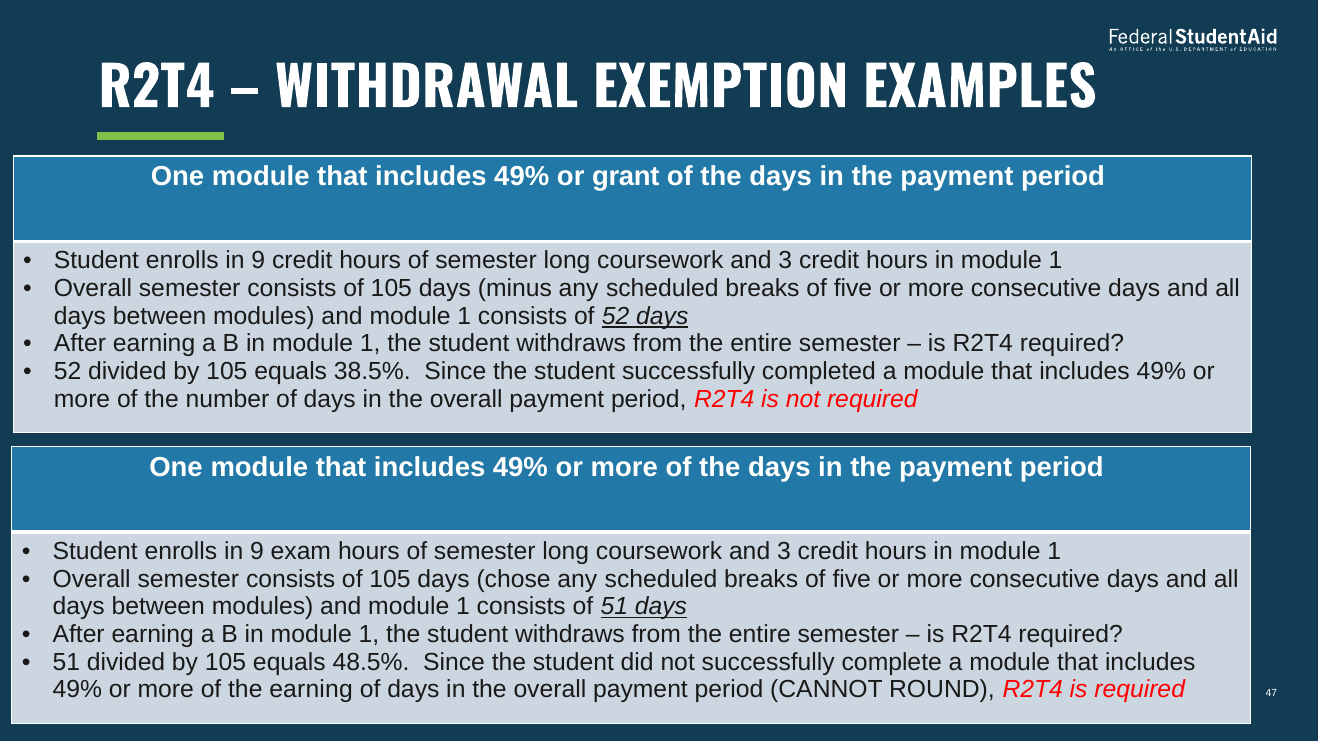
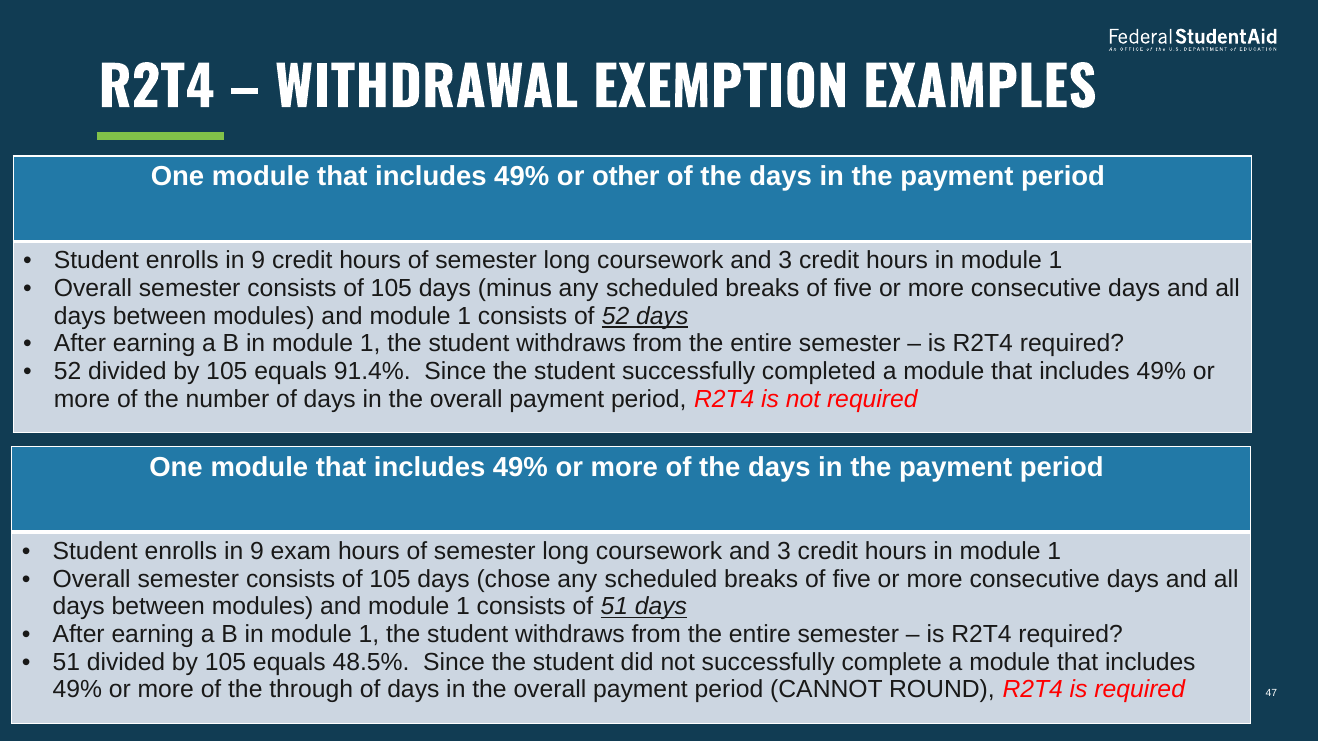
grant: grant -> other (626, 177)
38.5%: 38.5% -> 91.4% (372, 372)
the earning: earning -> through (311, 690)
